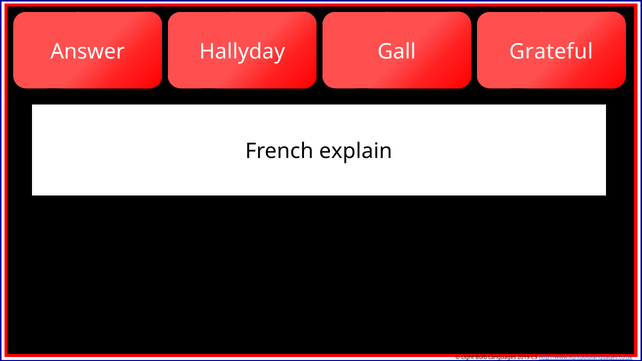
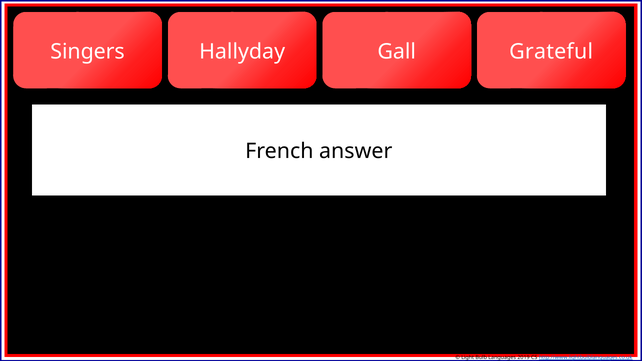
Answer: Answer -> Singers (88, 52)
explain: explain -> answer (356, 151)
